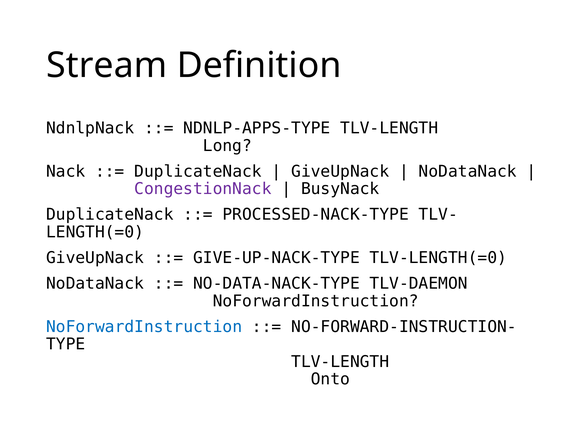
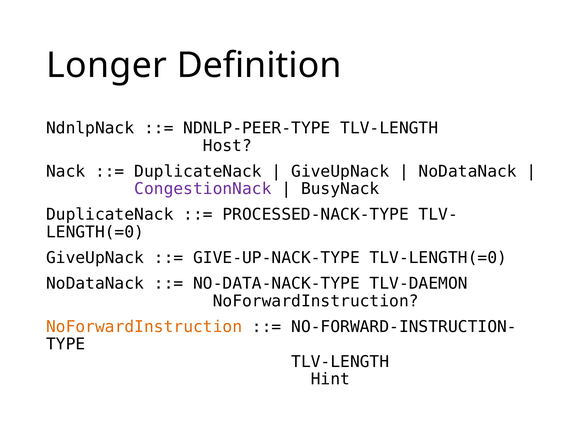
Stream: Stream -> Longer (107, 66)
NDNLP-APPS-TYPE: NDNLP-APPS-TYPE -> NDNLP-PEER-TYPE (257, 128)
Long: Long -> Host (227, 146)
NoForwardInstruction colour: blue -> orange (144, 327)
Onto: Onto -> Hint (330, 380)
